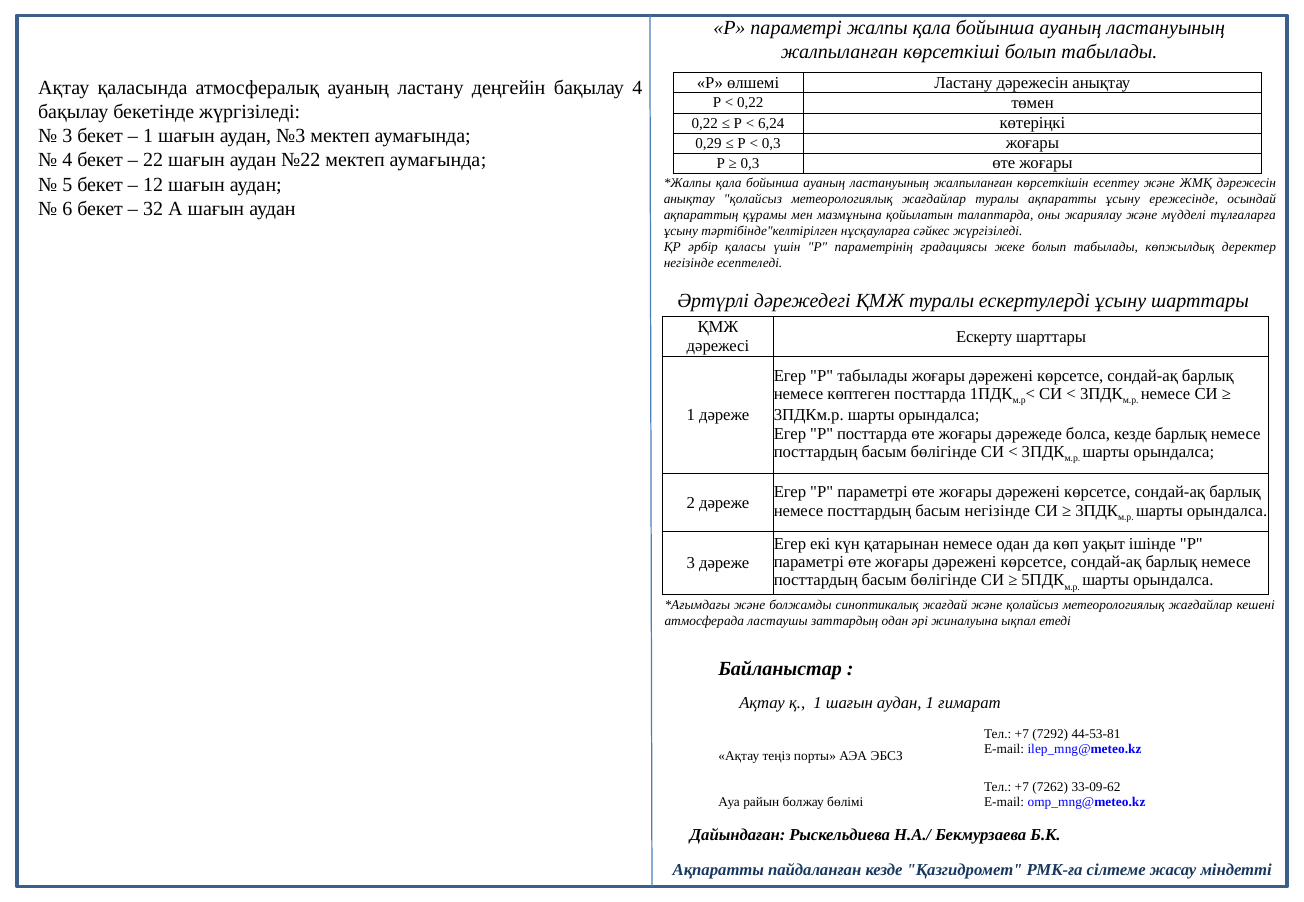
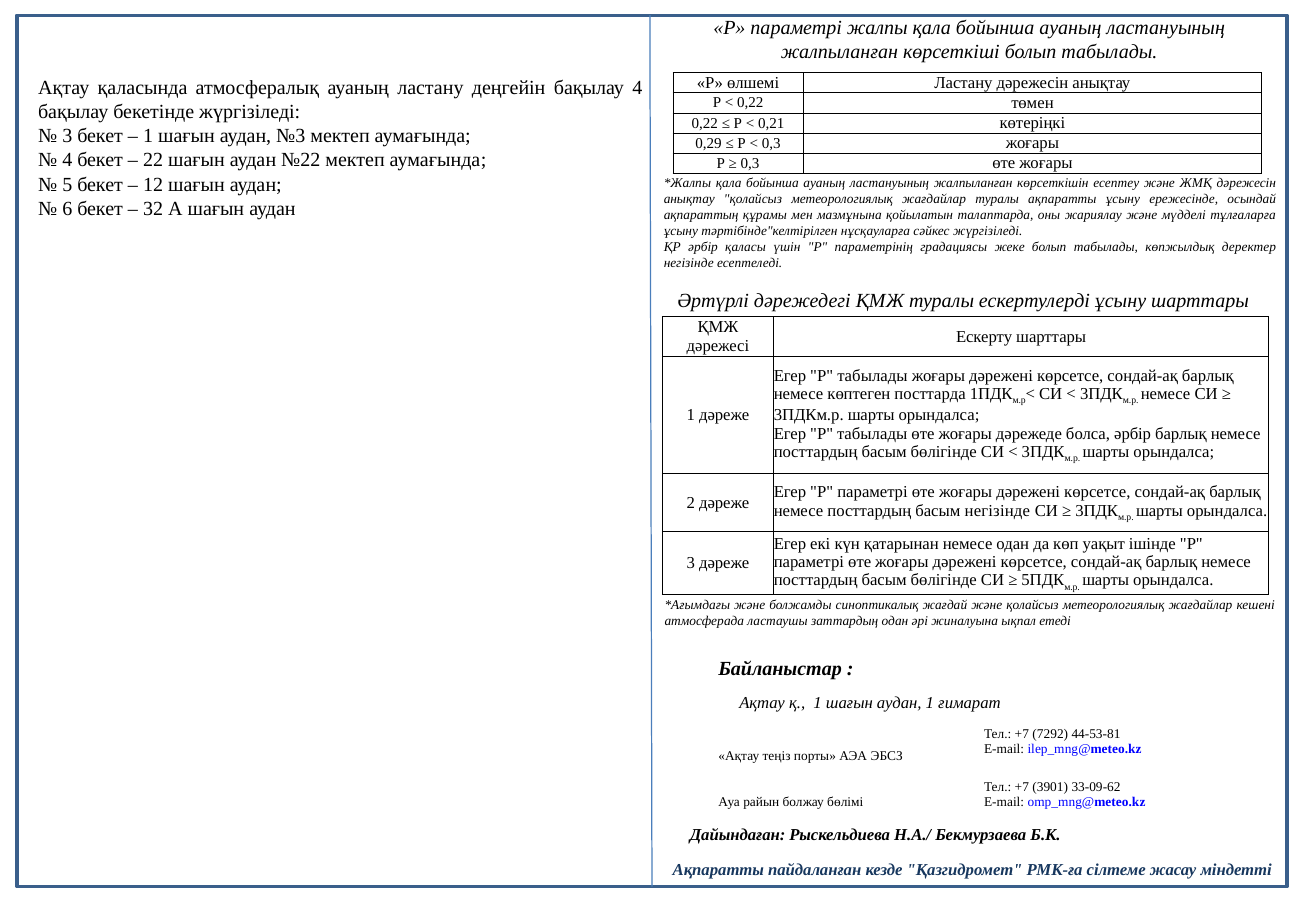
6,24: 6,24 -> 0,21 (771, 123)
P посттарда: посттарда -> табылады (872, 434)
болса кезде: кезде -> әрбір (1133, 434)
7262: 7262 -> 3901 (1050, 788)
